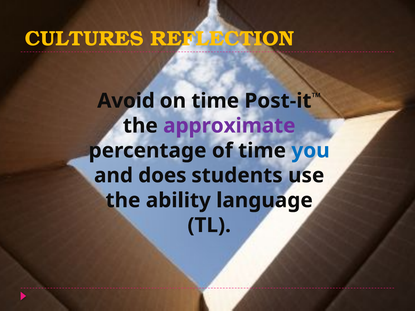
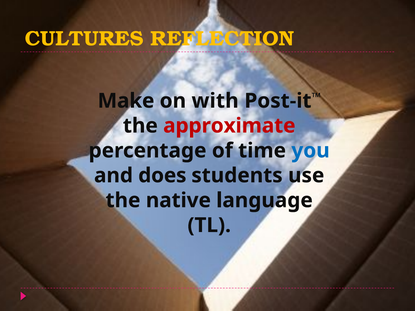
Avoid: Avoid -> Make (126, 101)
on time: time -> with (215, 101)
approximate colour: purple -> red (229, 126)
ability: ability -> native (178, 201)
